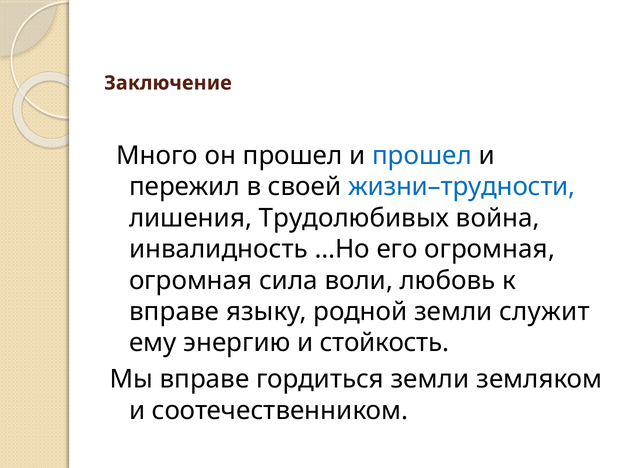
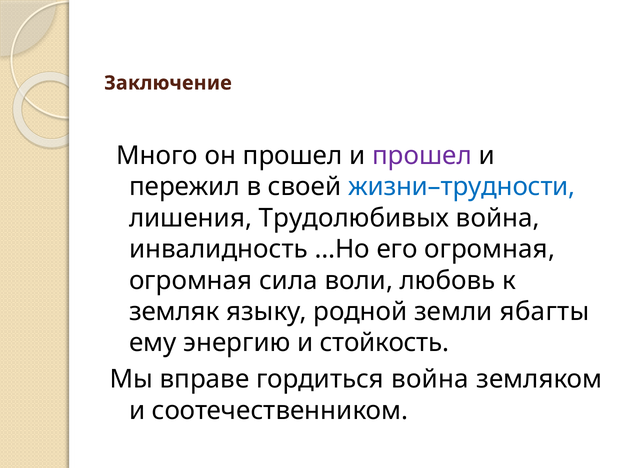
прошел colour: blue -> purple (422, 156)
вправе: вправе -> земляк (174, 312)
служит: служит -> ябагты (545, 312)
гордиться земли: земли -> война (430, 379)
